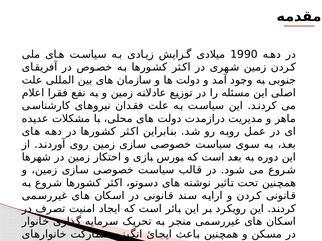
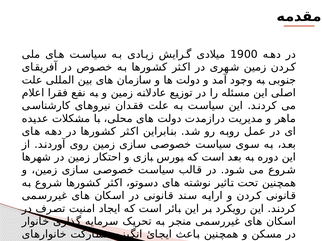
1990: 1990 -> 1900 (244, 54)
